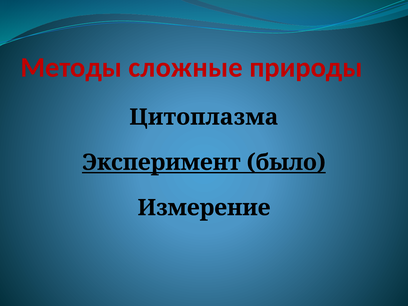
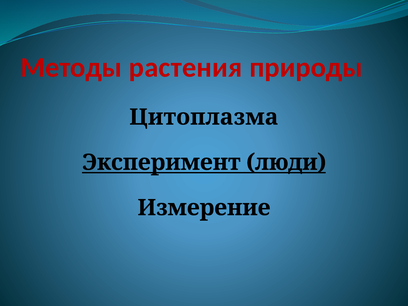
сложные: сложные -> растения (186, 67)
было: было -> люди (286, 162)
